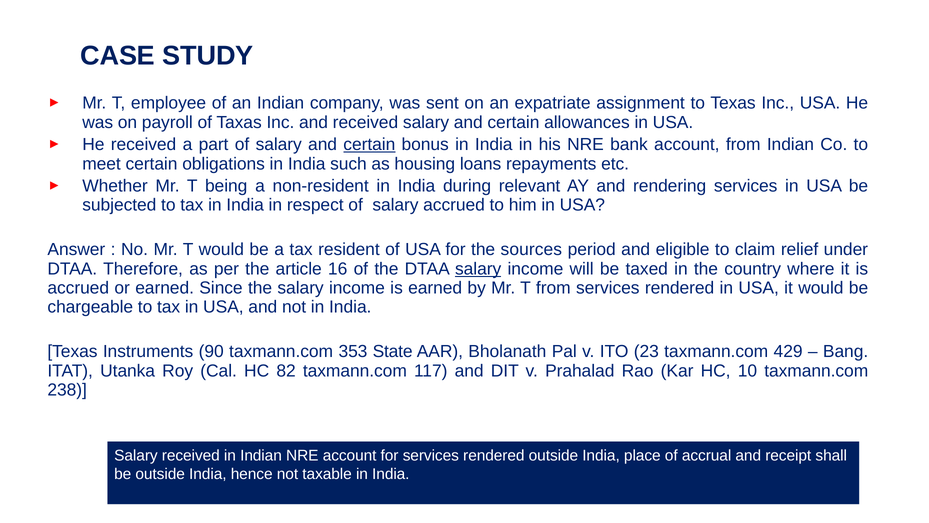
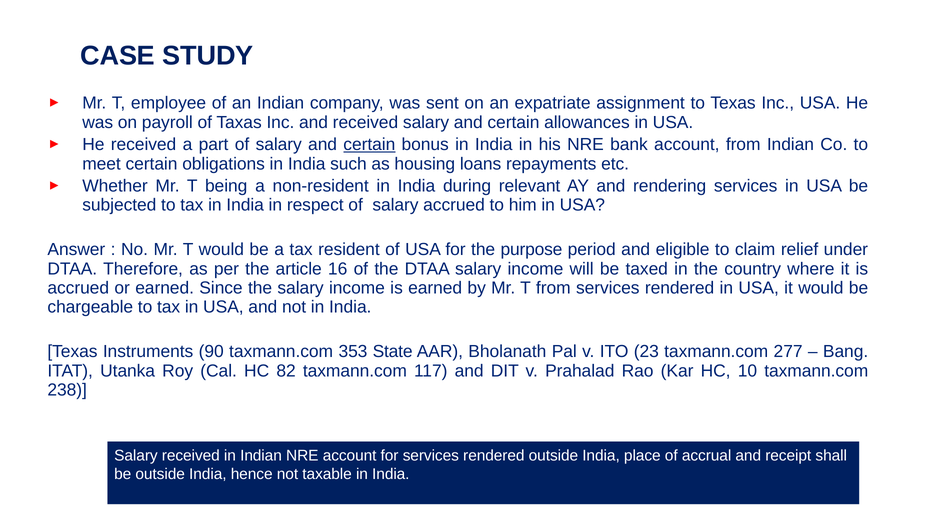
sources: sources -> purpose (531, 249)
salary underline: present -> none (478, 269)
429: 429 -> 277 (788, 351)
